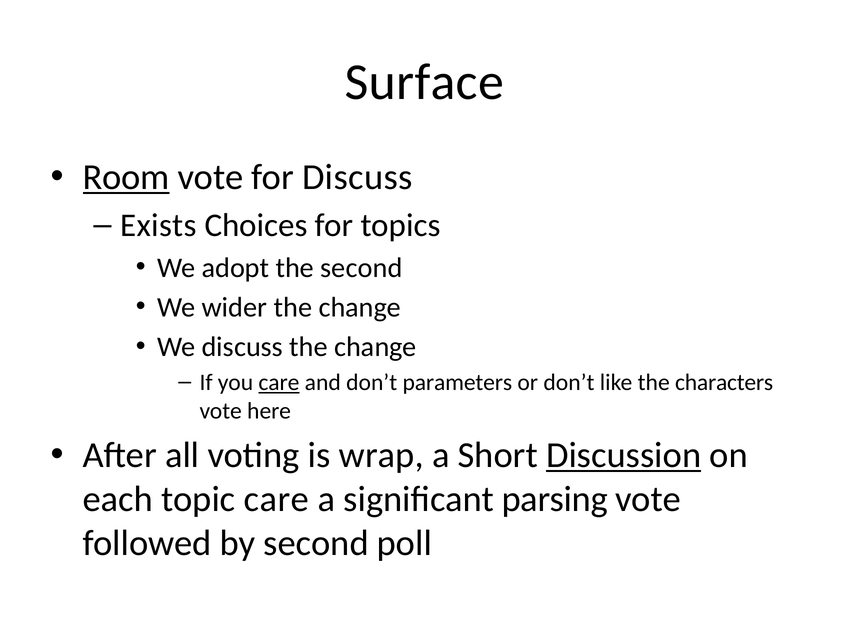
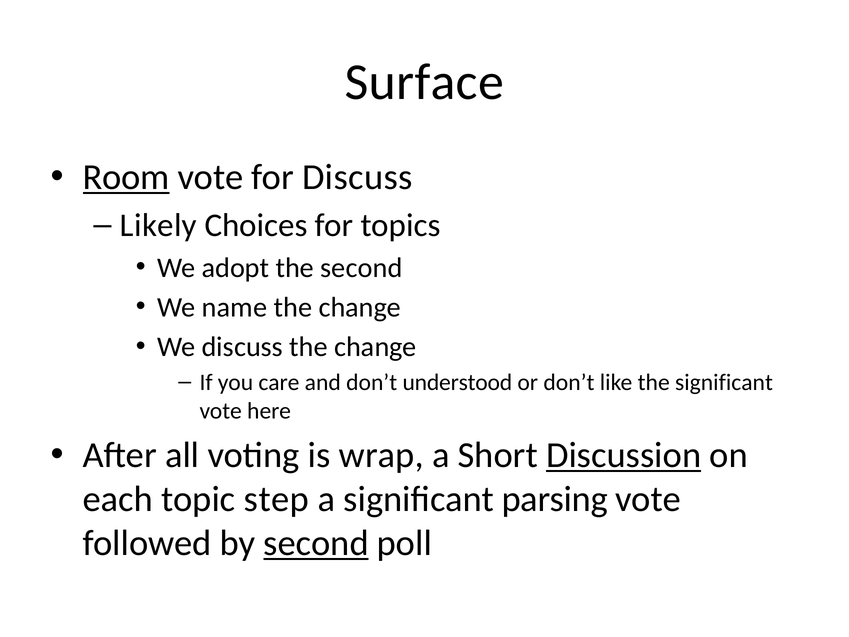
Exists: Exists -> Likely (158, 225)
wider: wider -> name (234, 307)
care underline: present -> none (279, 382)
parameters: parameters -> understood (457, 382)
the characters: characters -> significant (724, 382)
topic care: care -> step (276, 499)
second underline: none -> present (316, 543)
